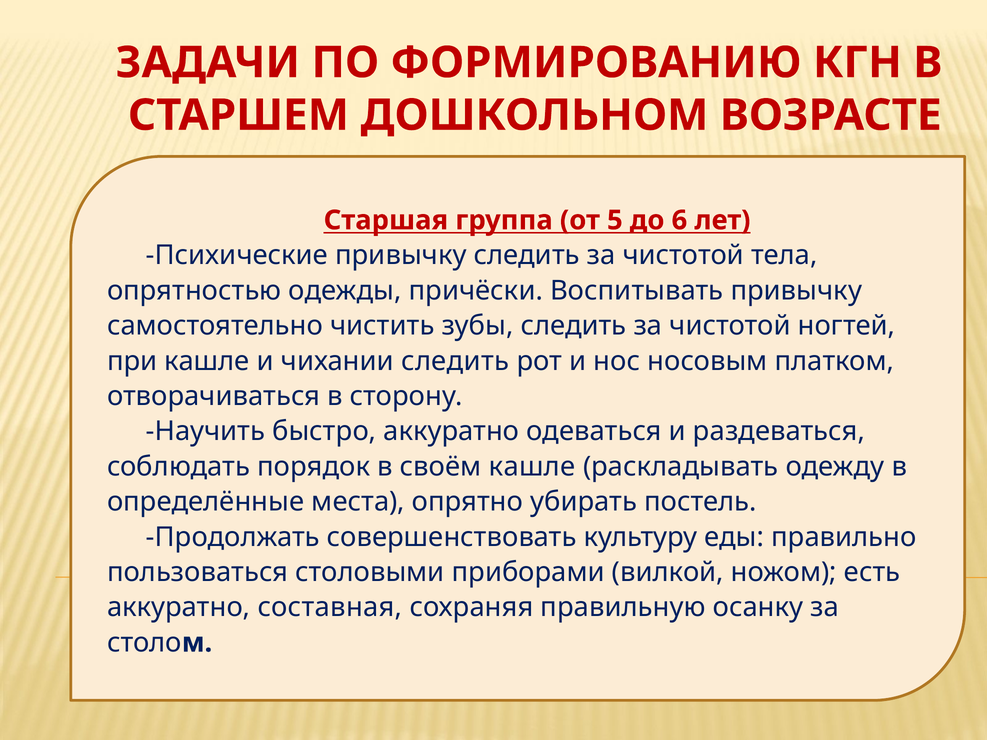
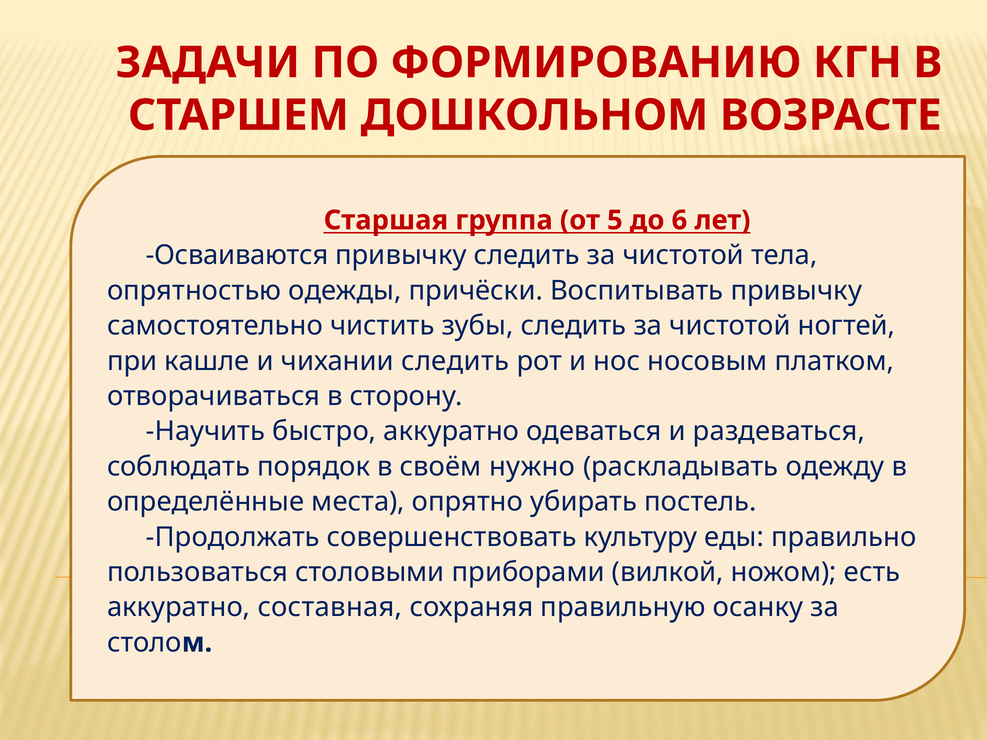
Психические: Психические -> Осваиваются (237, 256)
своём кашле: кашле -> нужно (532, 467)
